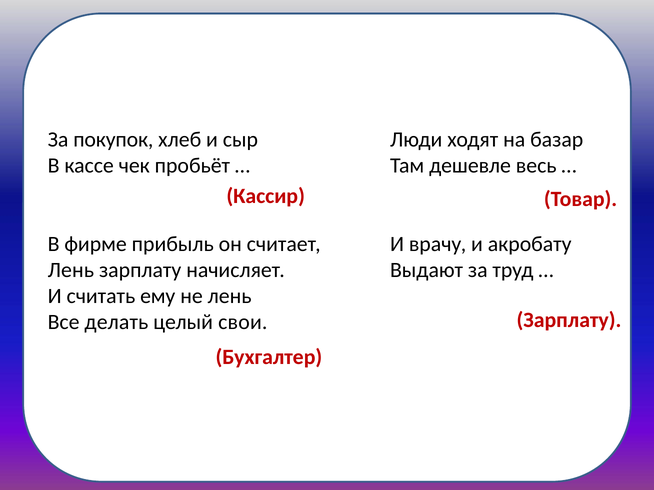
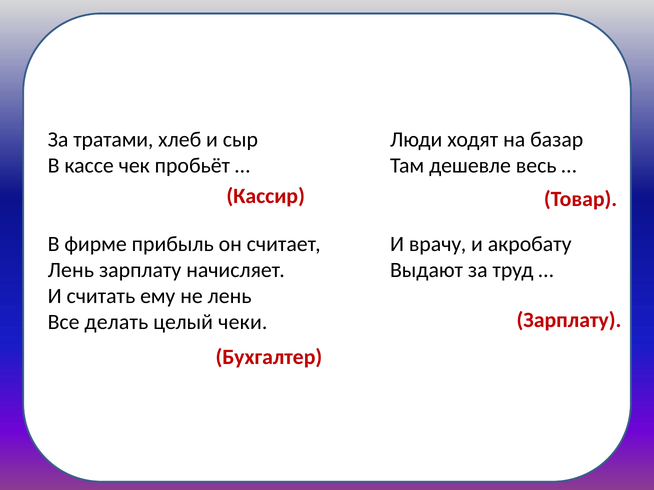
покупок: покупок -> тратами (113, 140)
свои: свои -> чеки (243, 323)
